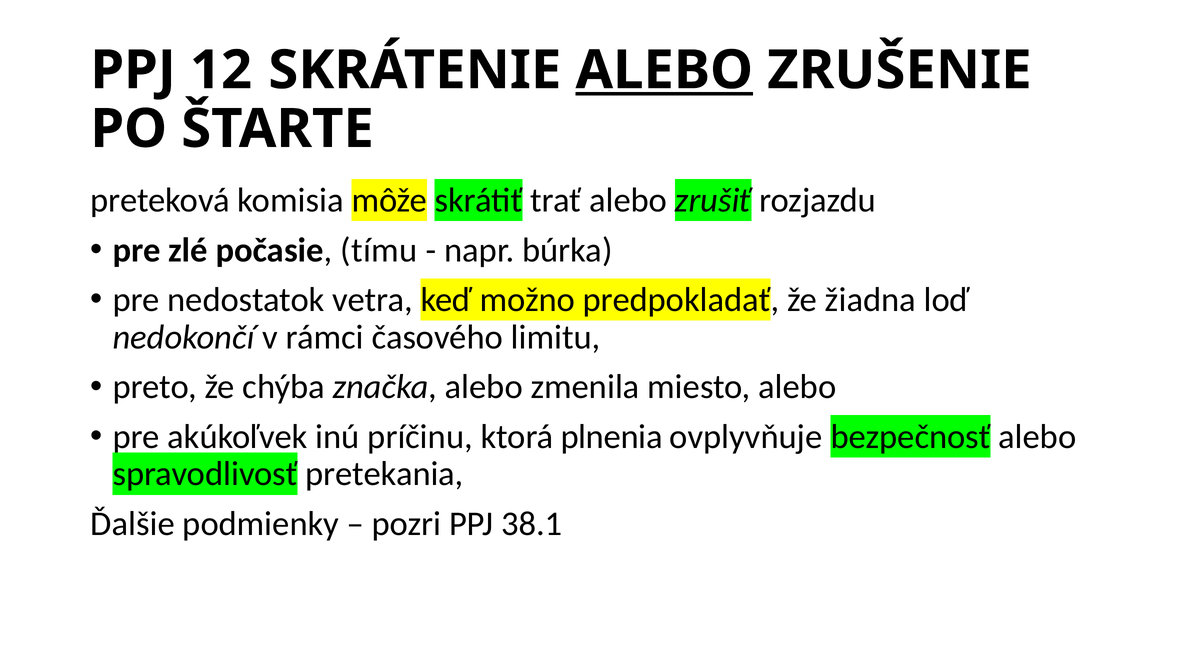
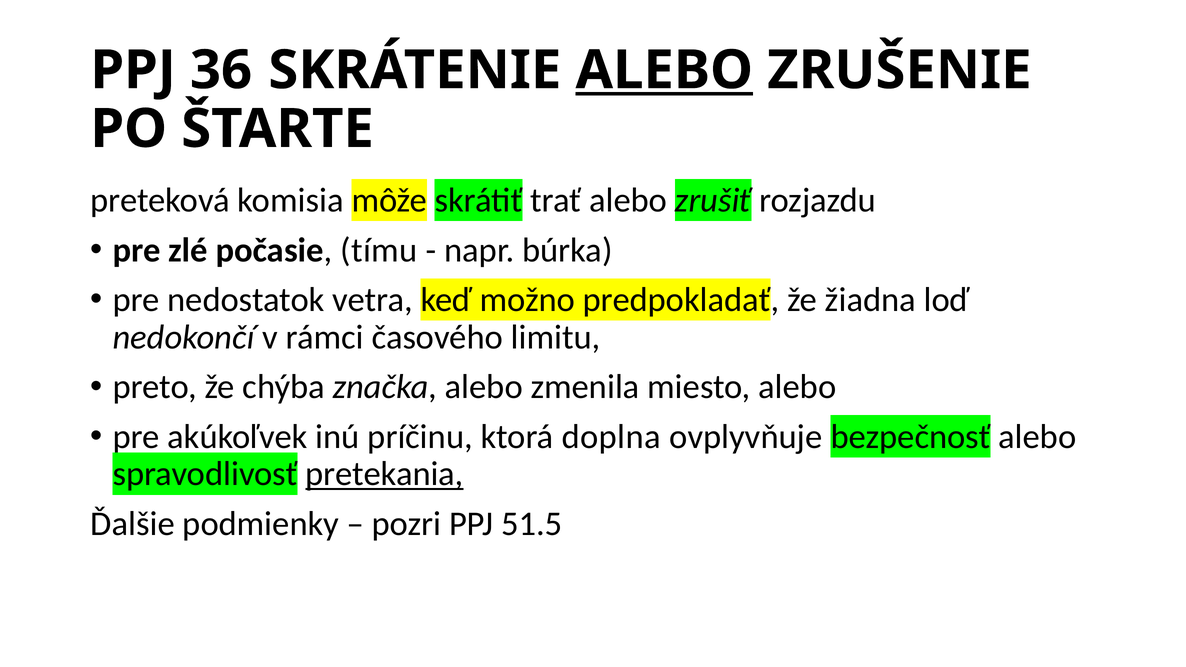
12: 12 -> 36 (221, 70)
plnenia: plnenia -> doplna (611, 437)
pretekania underline: none -> present (384, 474)
38.1: 38.1 -> 51.5 (532, 524)
